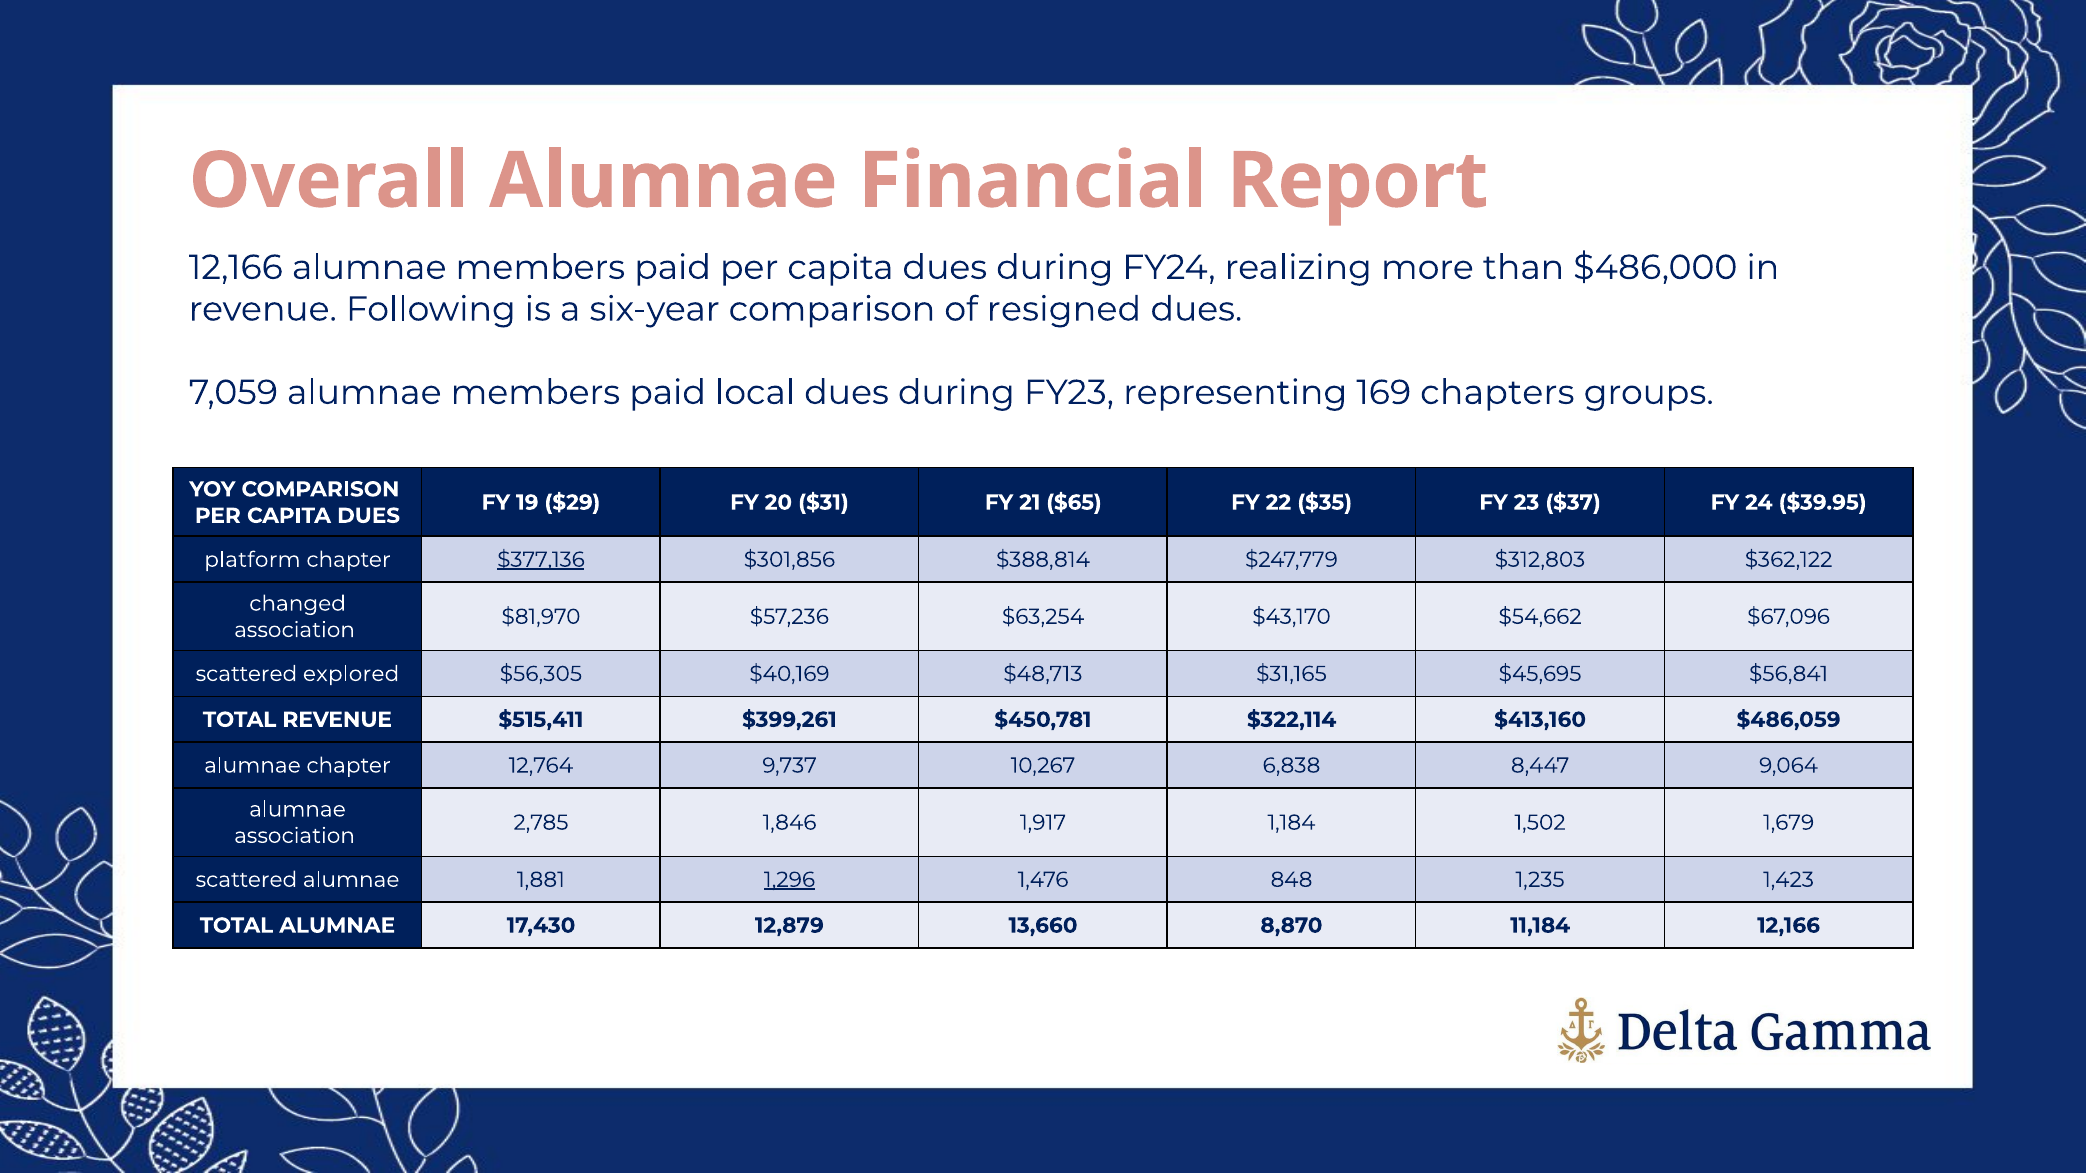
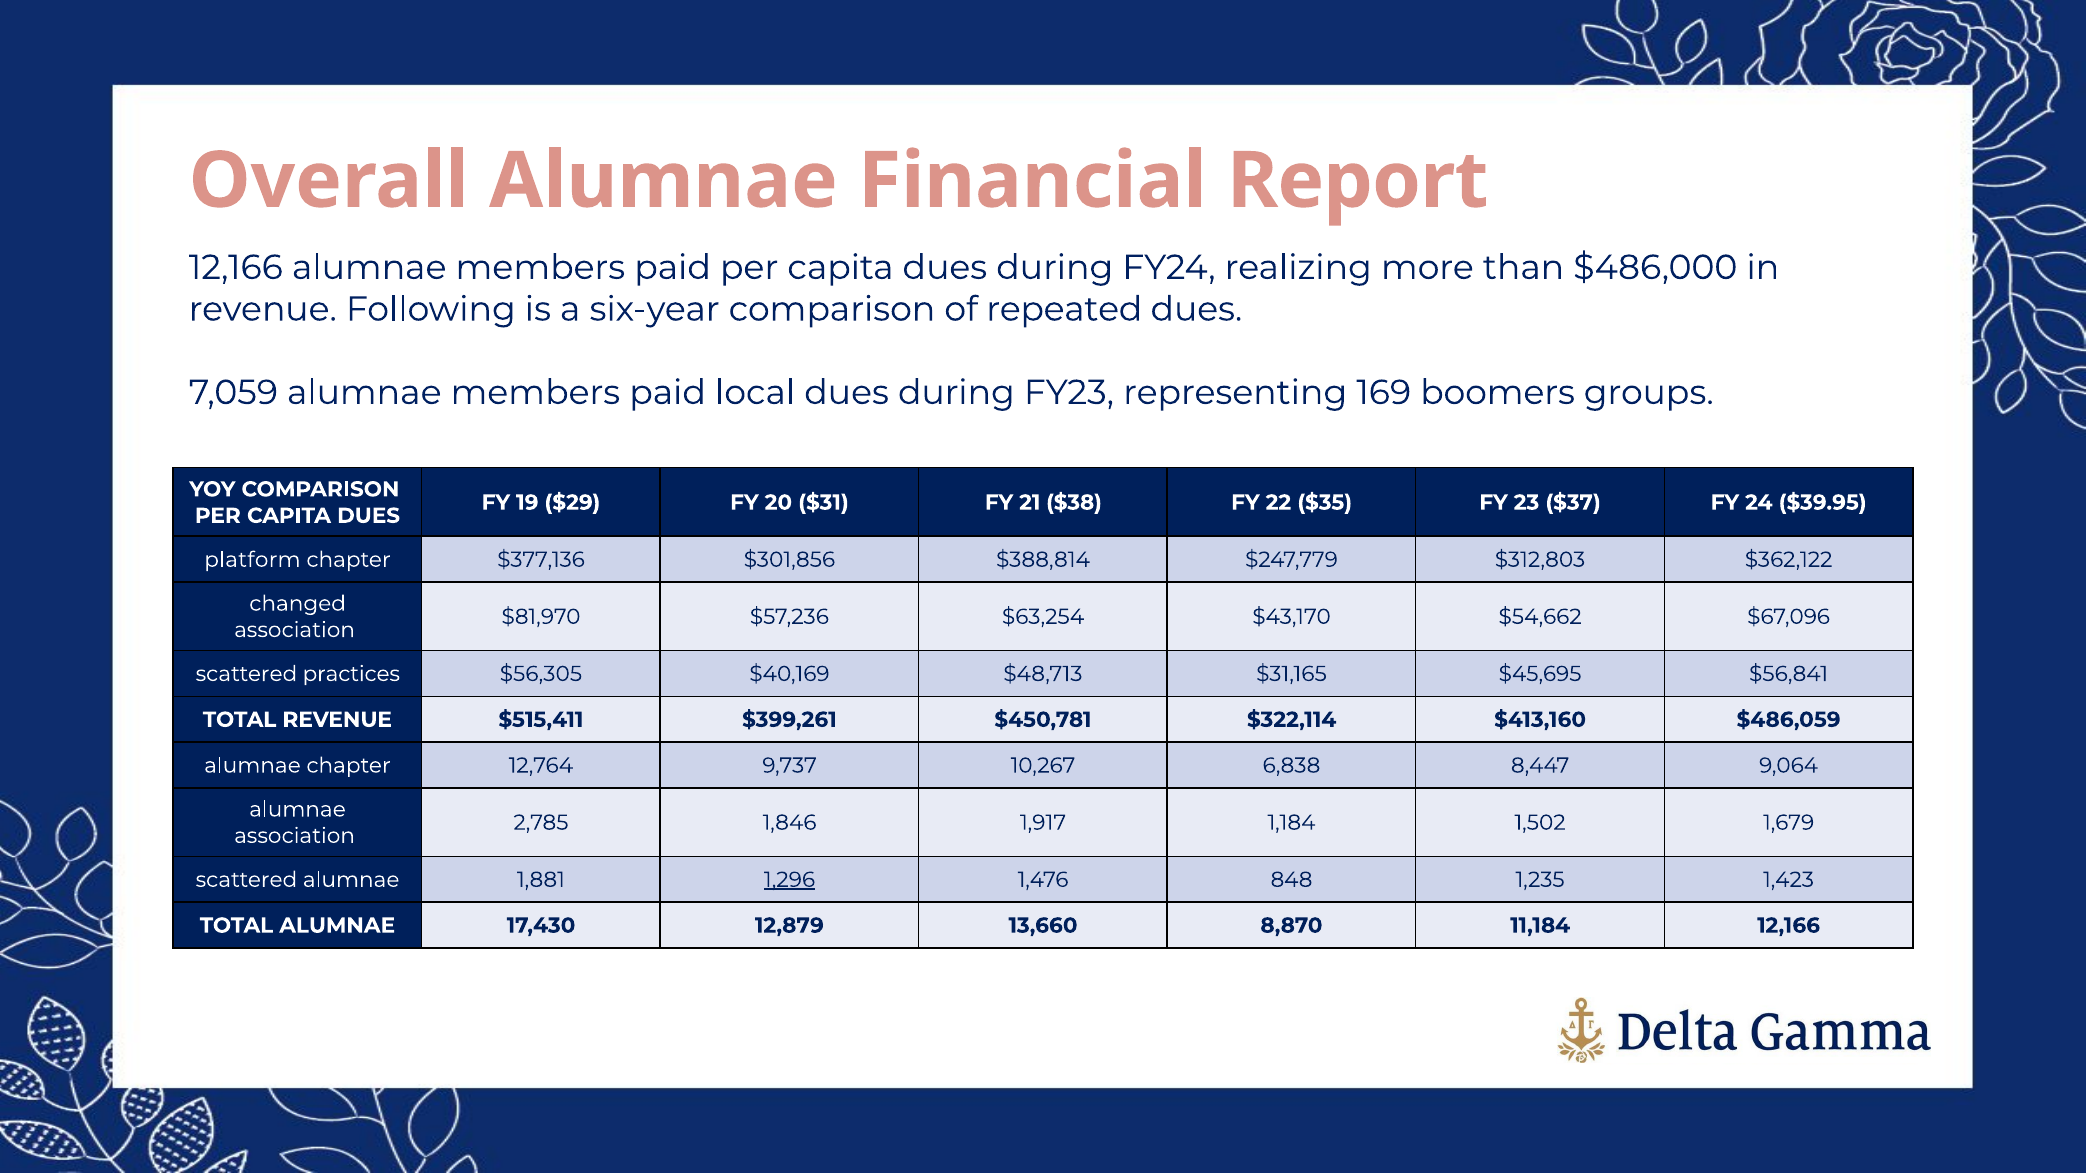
resigned: resigned -> repeated (1064, 309)
chapters: chapters -> boomers (1498, 393)
$65: $65 -> $38 (1074, 503)
$377,136 underline: present -> none (541, 560)
explored: explored -> practices (351, 674)
